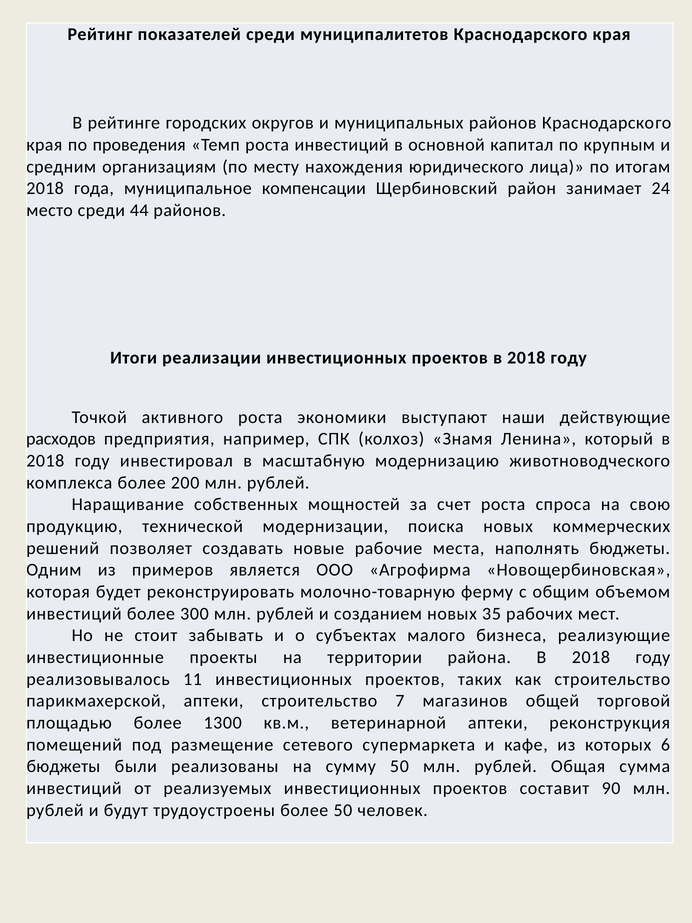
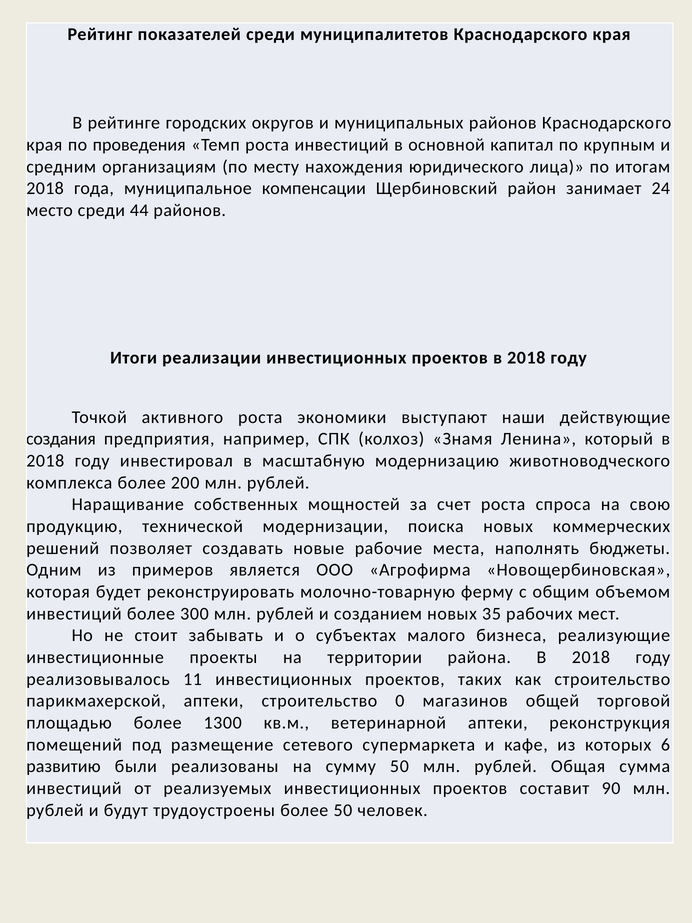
расходов: расходов -> создания (61, 439)
7: 7 -> 0 (400, 701)
бюджеты: бюджеты -> развитию (63, 766)
